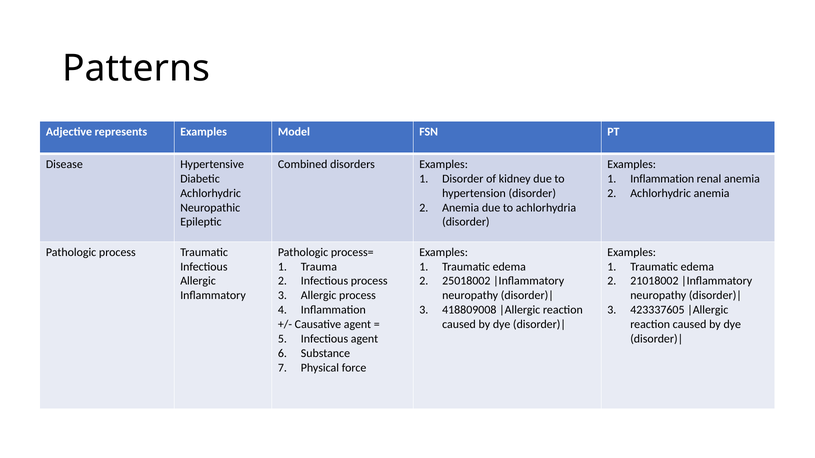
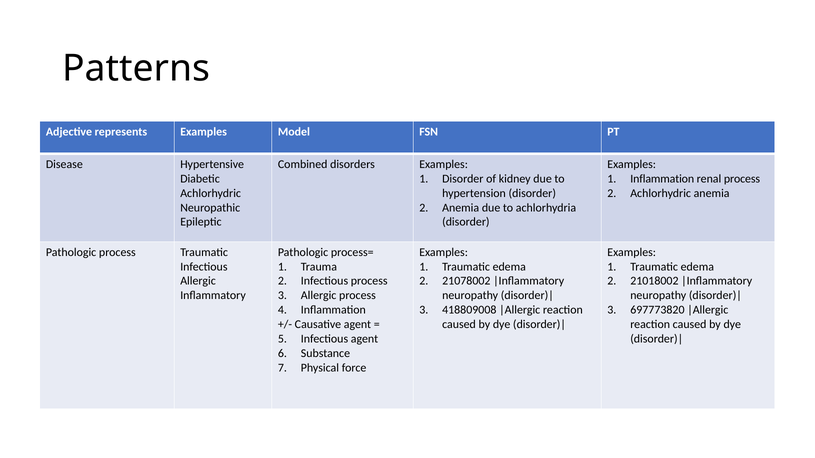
renal anemia: anemia -> process (742, 179)
25018002: 25018002 -> 21078002 (466, 281)
423337605: 423337605 -> 697773820 (657, 310)
